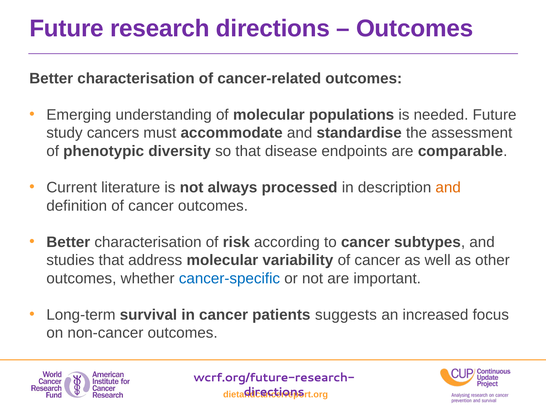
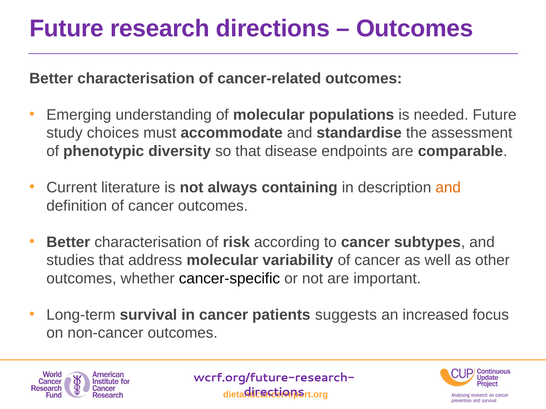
cancers: cancers -> choices (113, 133)
processed: processed -> containing (300, 188)
cancer-specific colour: blue -> black (229, 279)
